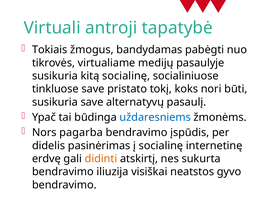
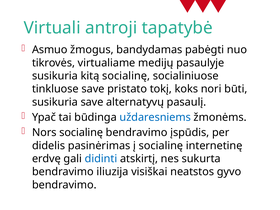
Tokiais: Tokiais -> Asmuo (50, 50)
Nors pagarba: pagarba -> socialinę (81, 133)
didinti colour: orange -> blue (101, 159)
